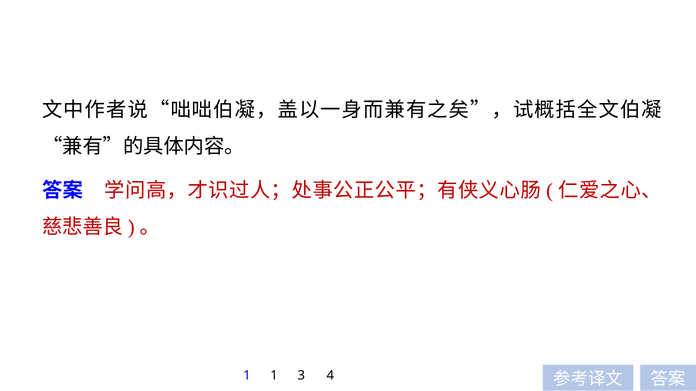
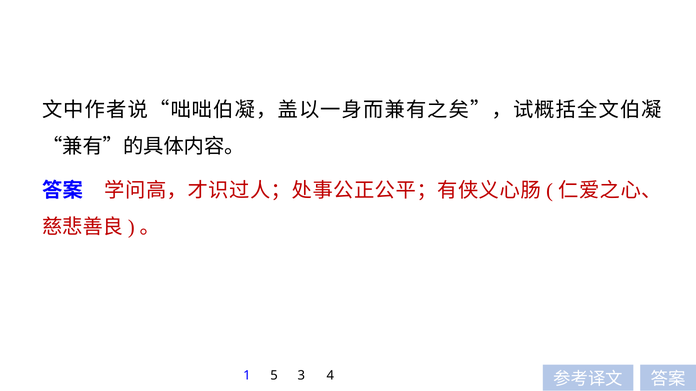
1 1: 1 -> 5 (274, 376)
